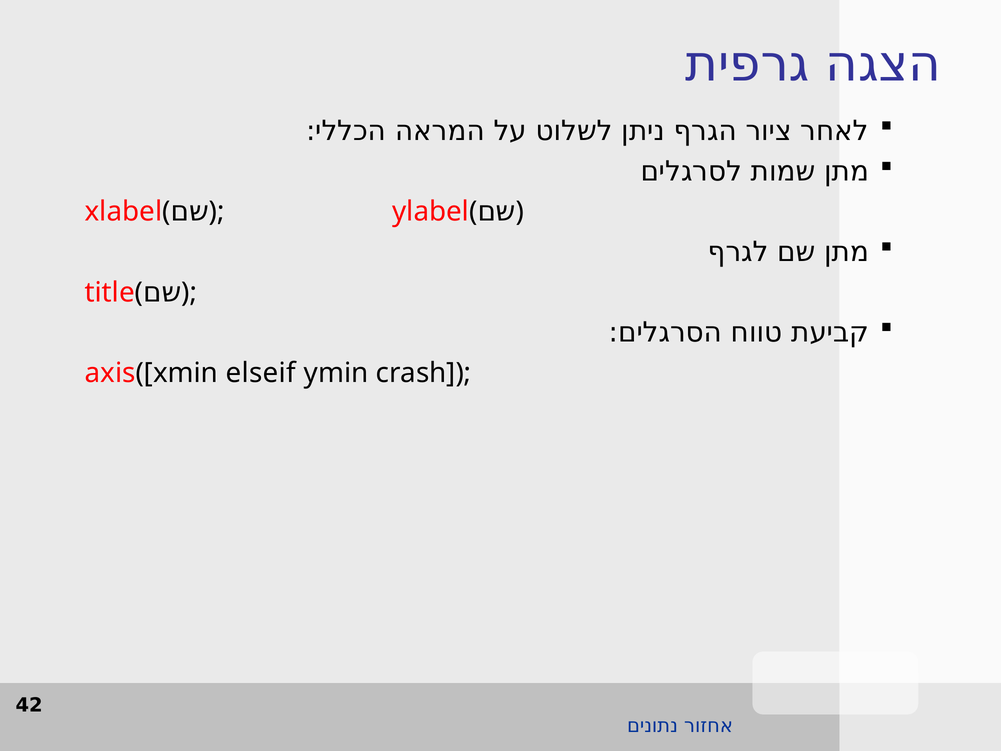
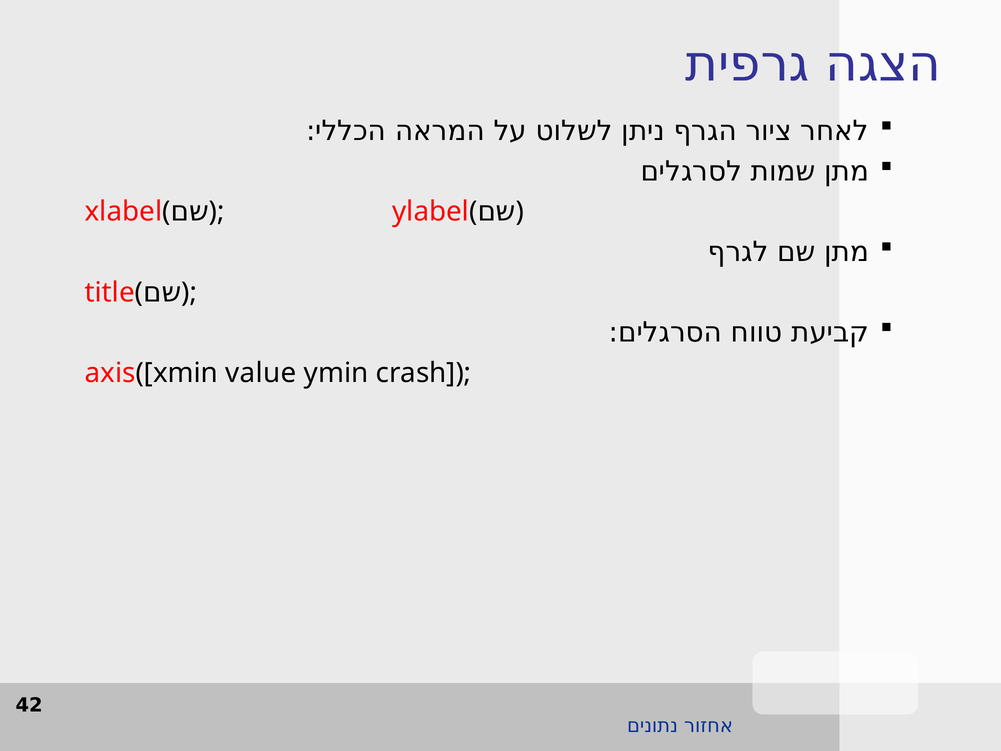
elseif: elseif -> value (261, 373)
